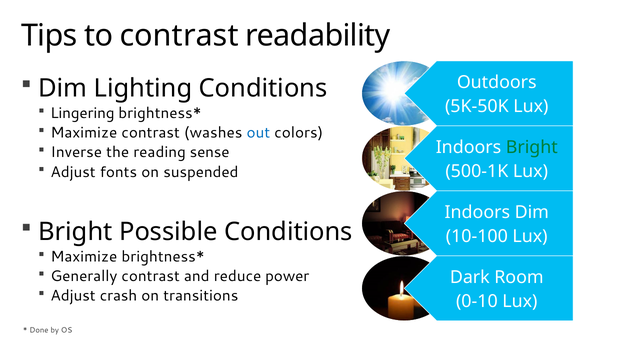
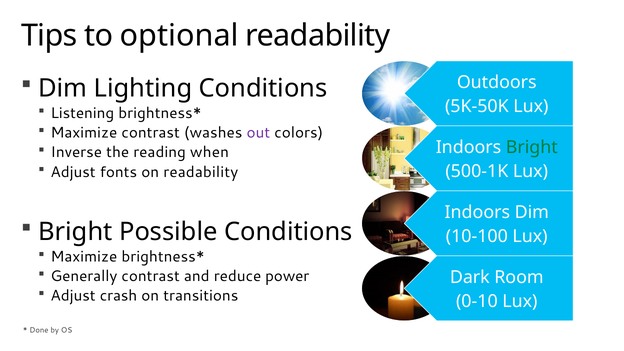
to contrast: contrast -> optional (179, 36)
Lingering: Lingering -> Listening (82, 113)
out colour: blue -> purple (258, 133)
sense: sense -> when (209, 152)
on suspended: suspended -> readability (201, 172)
